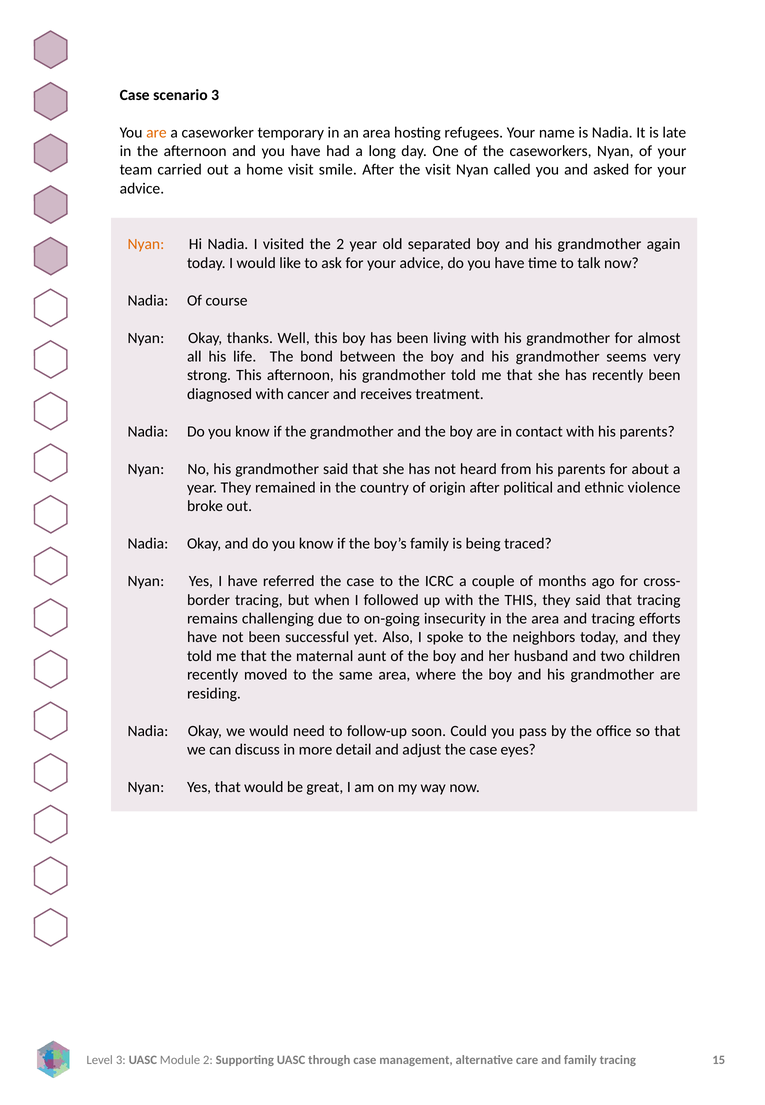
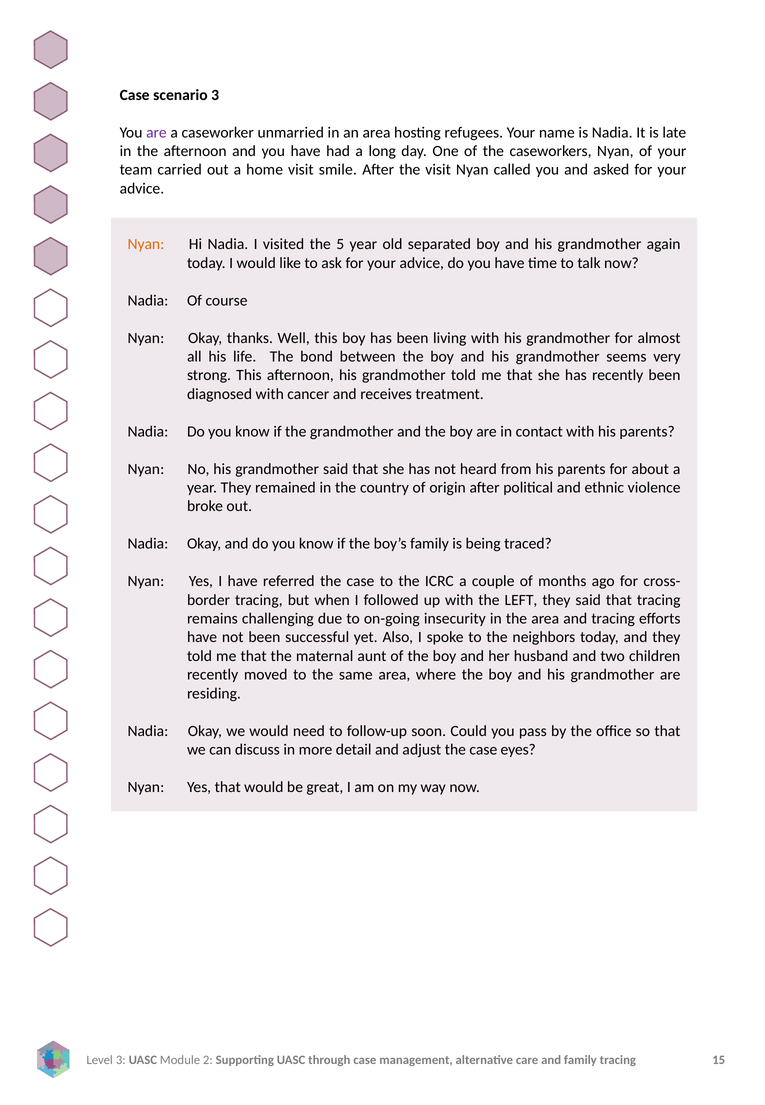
are colour: orange -> purple (156, 132)
temporary: temporary -> unmarried (291, 132)
the 2: 2 -> 5 (340, 244)
the THIS: THIS -> LEFT (521, 600)
